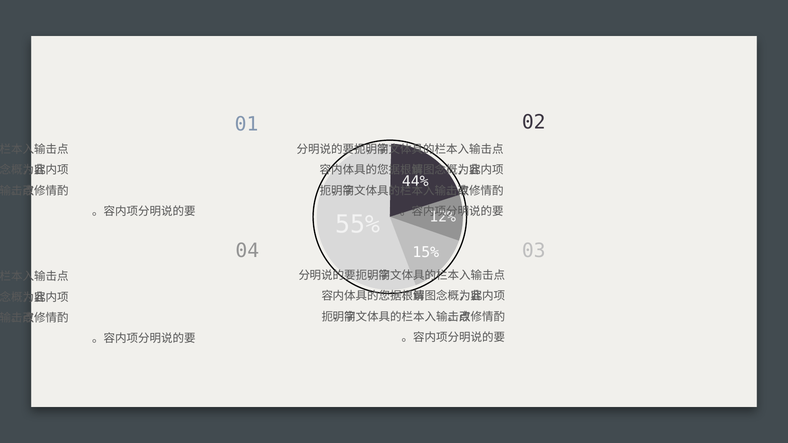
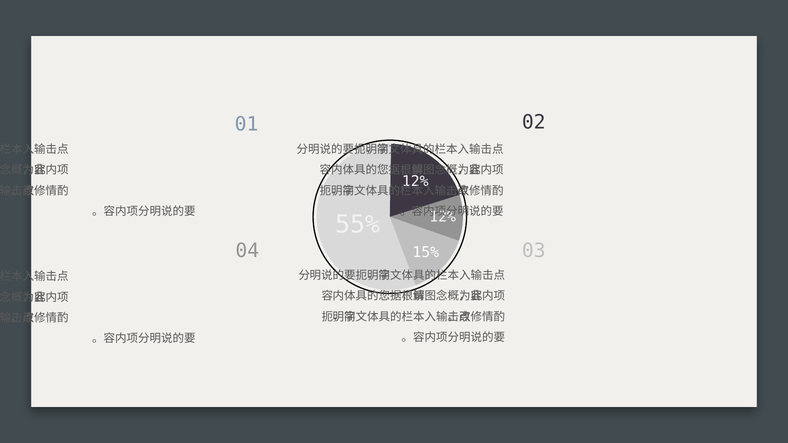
44%: 44% -> 12% (415, 181)
